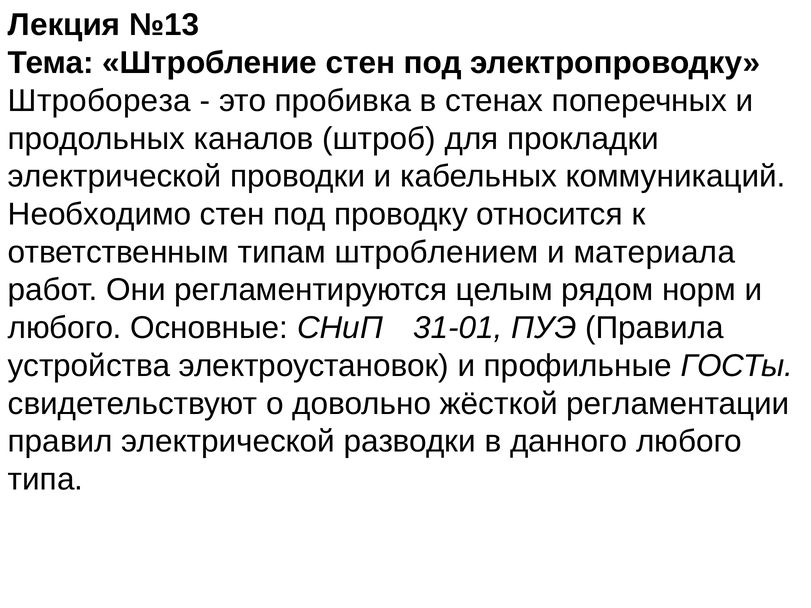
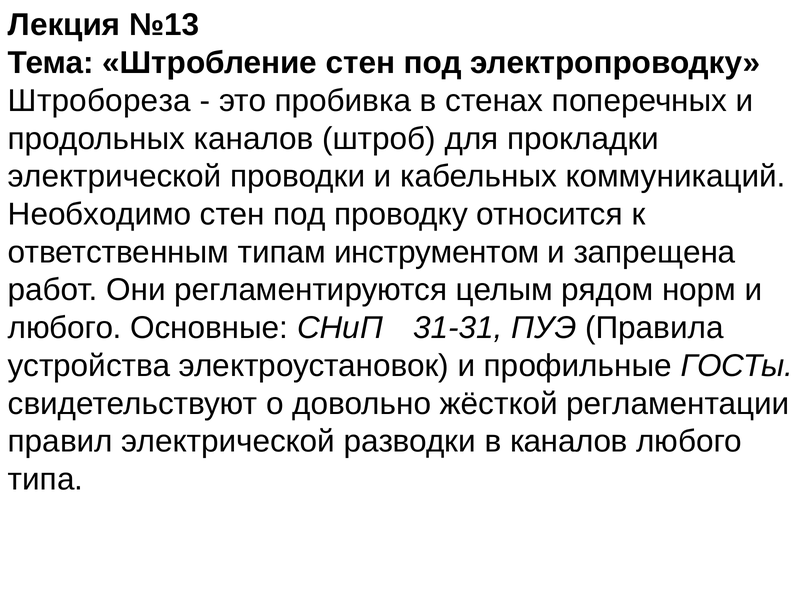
штроблением: штроблением -> инструментом (437, 252)
материала: материала -> запрещена (654, 252)
31-01: 31-01 -> 31-31 (458, 328)
в данного: данного -> каналов (569, 442)
